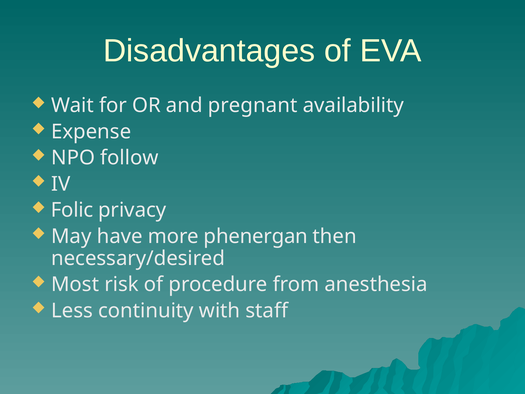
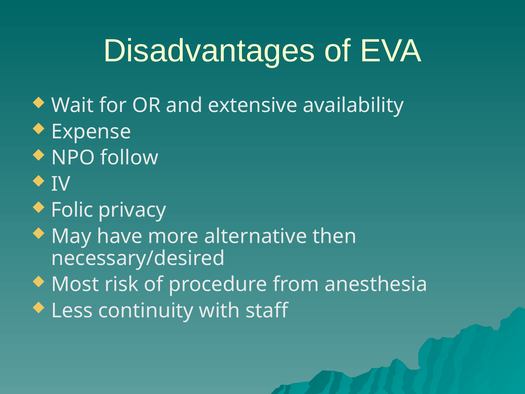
pregnant: pregnant -> extensive (253, 105)
phenergan: phenergan -> alternative (256, 236)
